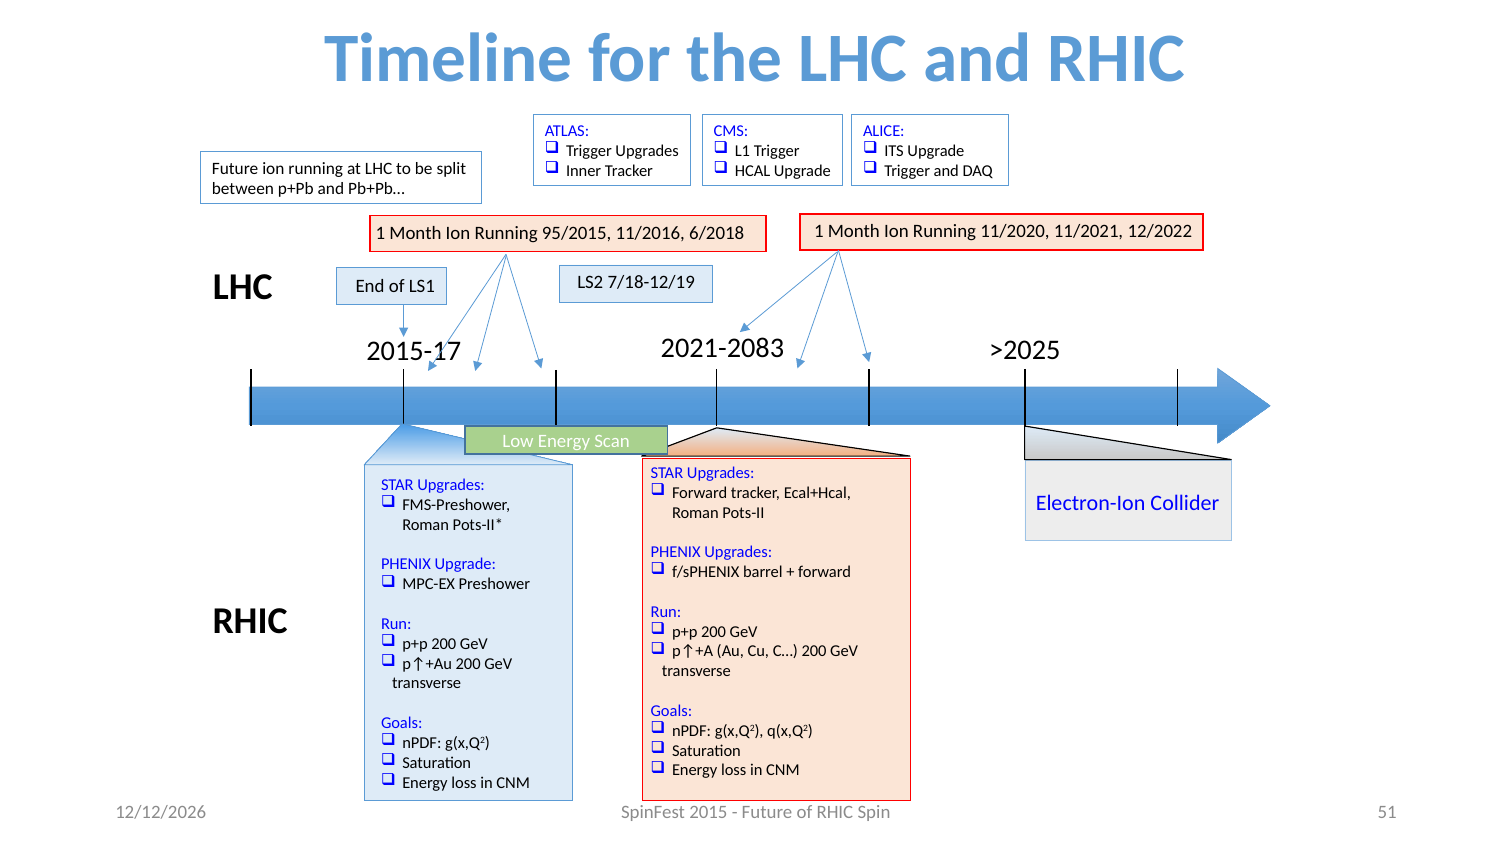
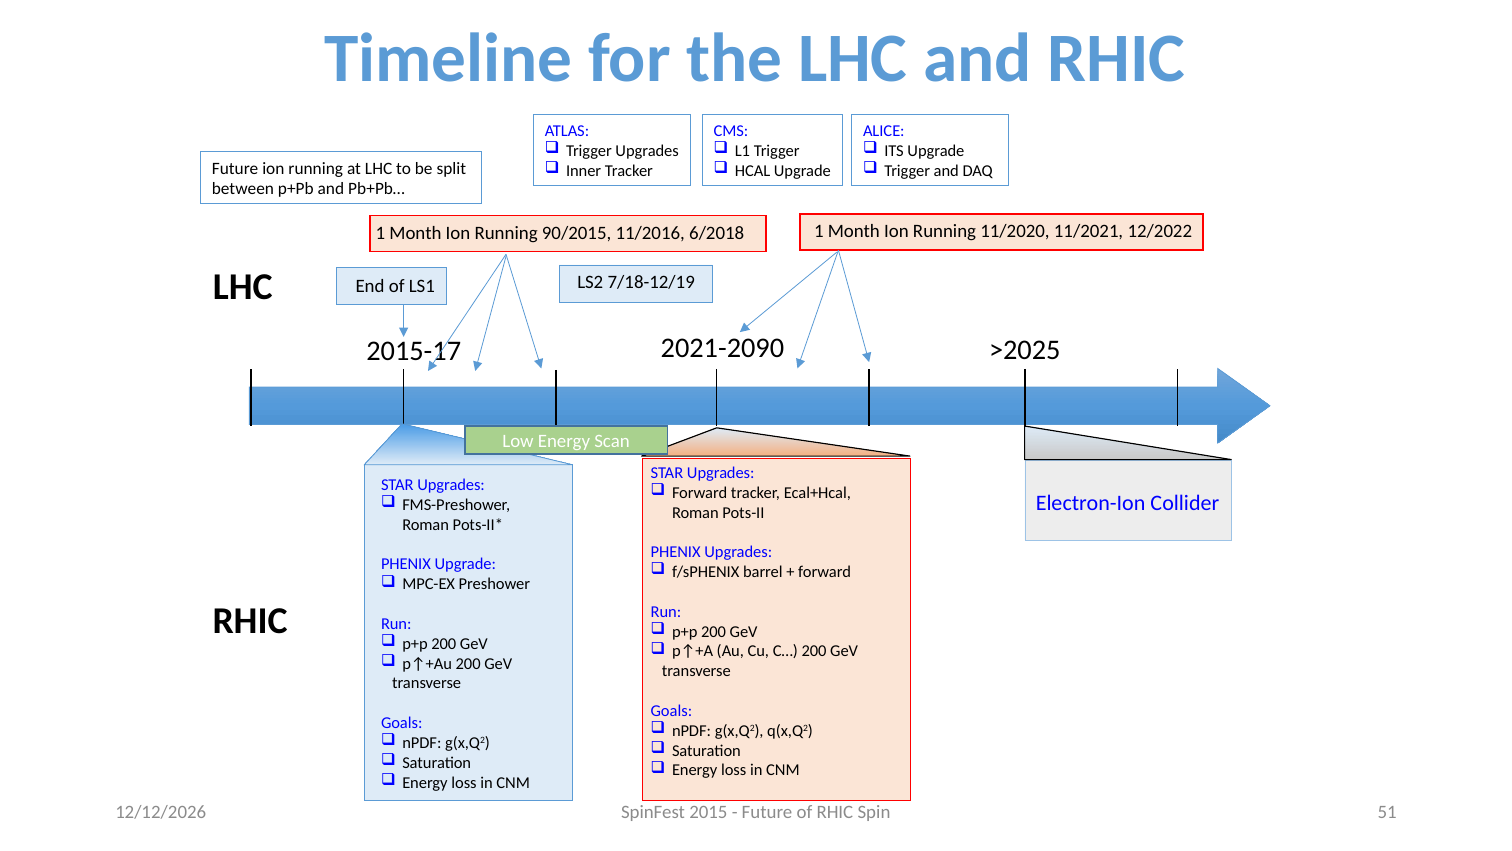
95/2015: 95/2015 -> 90/2015 (577, 233)
2021-2083: 2021-2083 -> 2021-2090 (722, 348)
